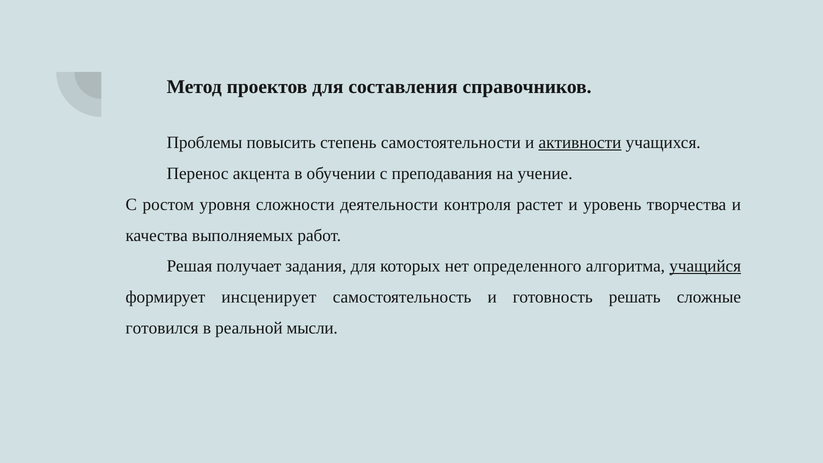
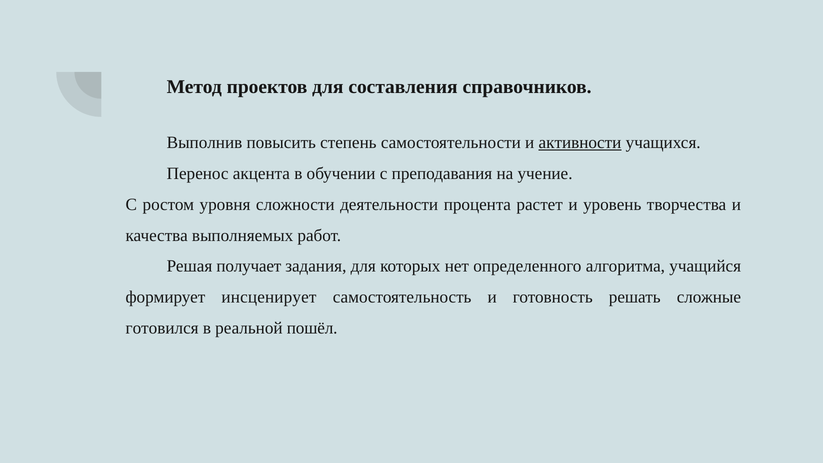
Проблемы: Проблемы -> Выполнив (204, 143)
контроля: контроля -> процента (477, 205)
учащийся underline: present -> none (705, 266)
мысли: мысли -> пошёл (312, 328)
